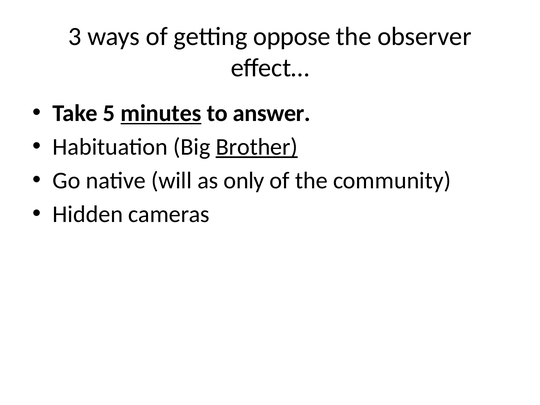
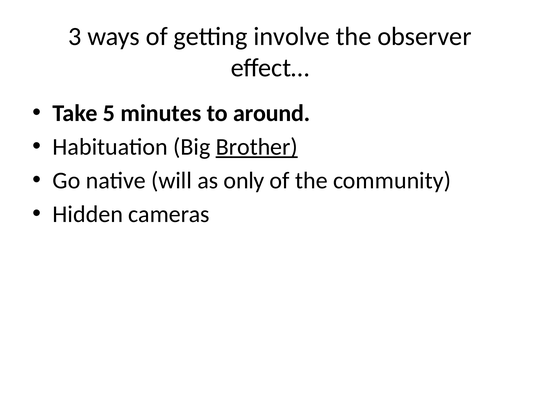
oppose: oppose -> involve (292, 36)
minutes underline: present -> none (161, 113)
answer: answer -> around (272, 113)
